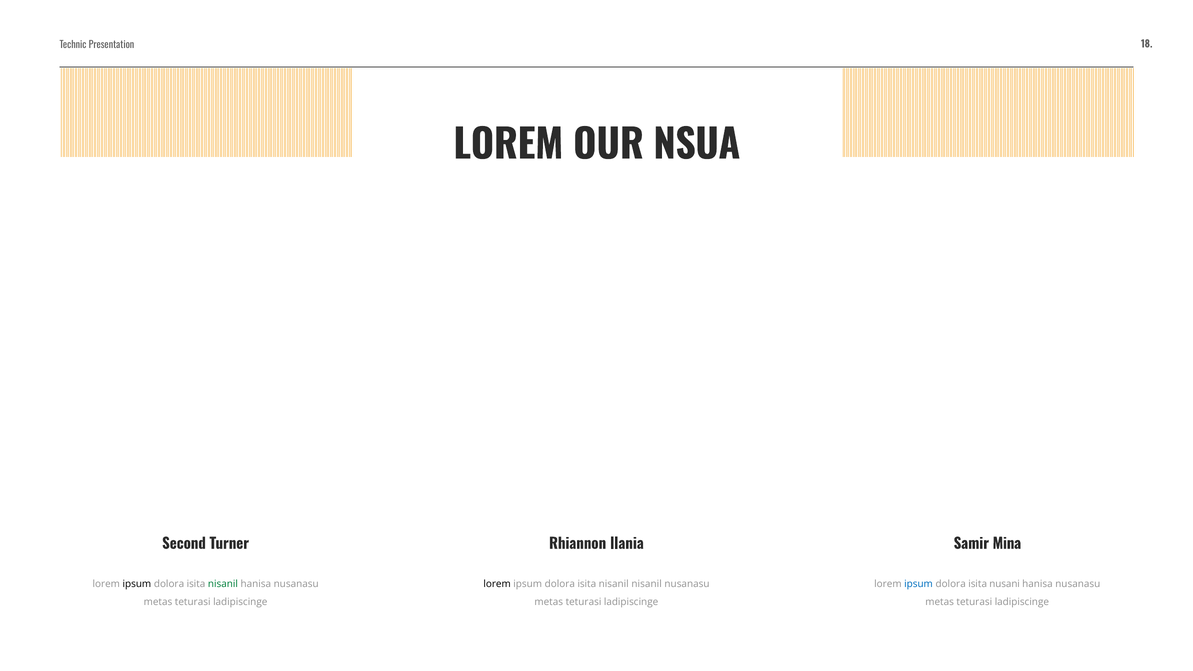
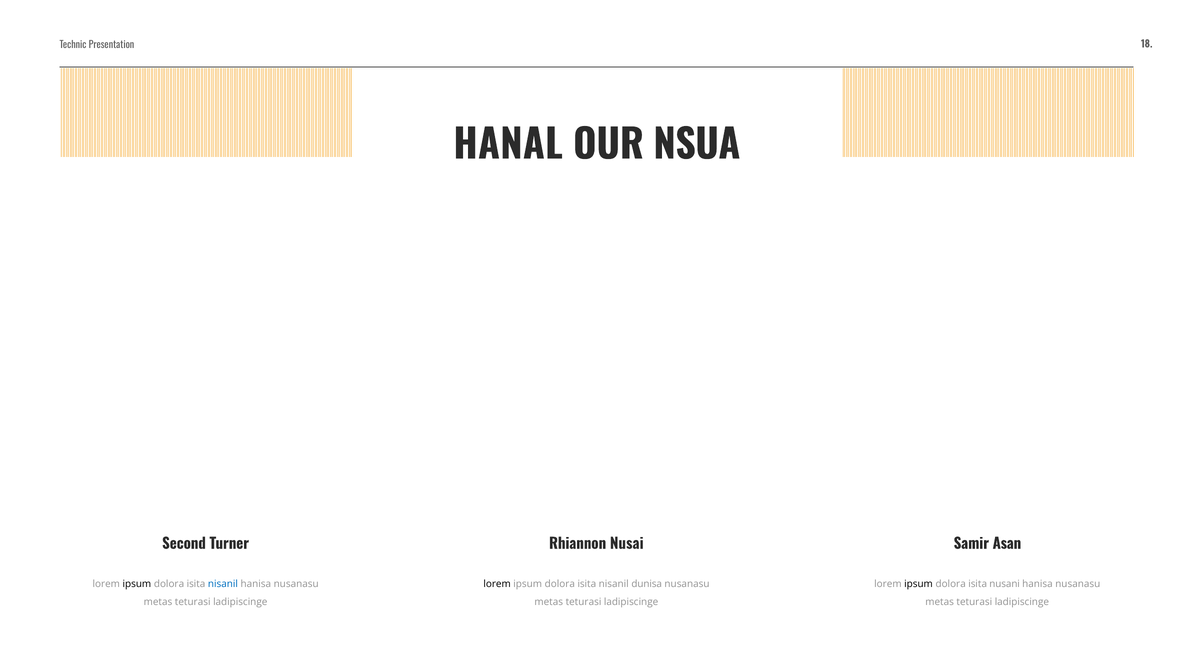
LOREM: LOREM -> HANAL (508, 145)
Ilania: Ilania -> Nusai (627, 544)
Mina: Mina -> Asan (1007, 544)
nisanil colour: green -> blue (223, 584)
nisanil nisanil: nisanil -> dunisa (647, 584)
ipsum colour: blue -> black (918, 584)
